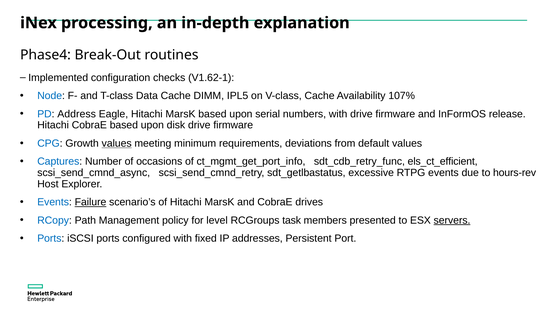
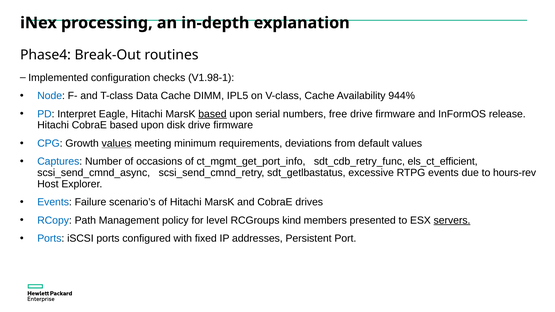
V1.62-1: V1.62-1 -> V1.98-1 (211, 78)
107%: 107% -> 944% (402, 96)
Address: Address -> Interpret (77, 114)
based underline: none -> present (212, 114)
numbers with: with -> free (338, 114)
Failure underline: present -> none (91, 202)
task: task -> kind (292, 220)
